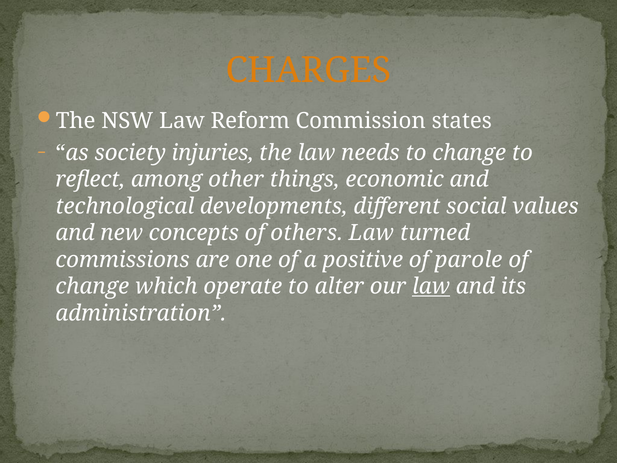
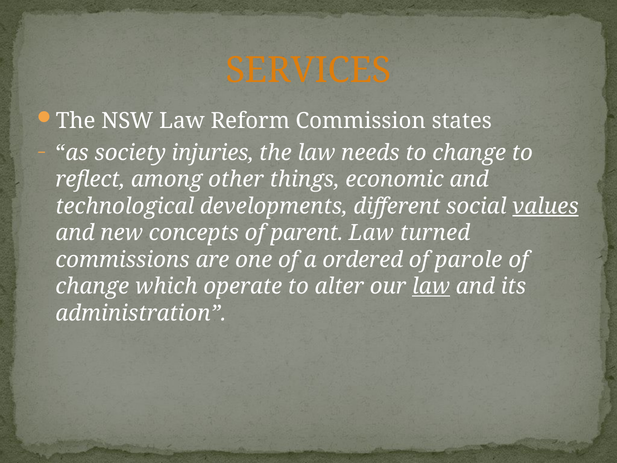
CHARGES: CHARGES -> SERVICES (309, 70)
values underline: none -> present (545, 206)
others: others -> parent (307, 233)
positive: positive -> ordered (363, 260)
